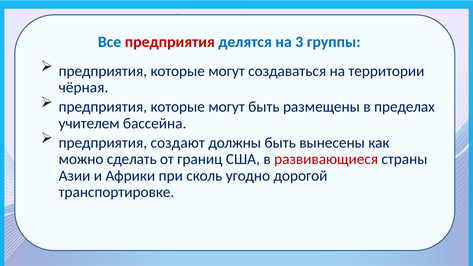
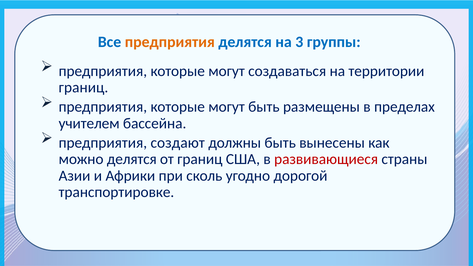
предприятия colour: red -> orange (170, 42)
чёрная: чёрная -> границ (83, 87)
можно сделать: сделать -> делятся (132, 159)
